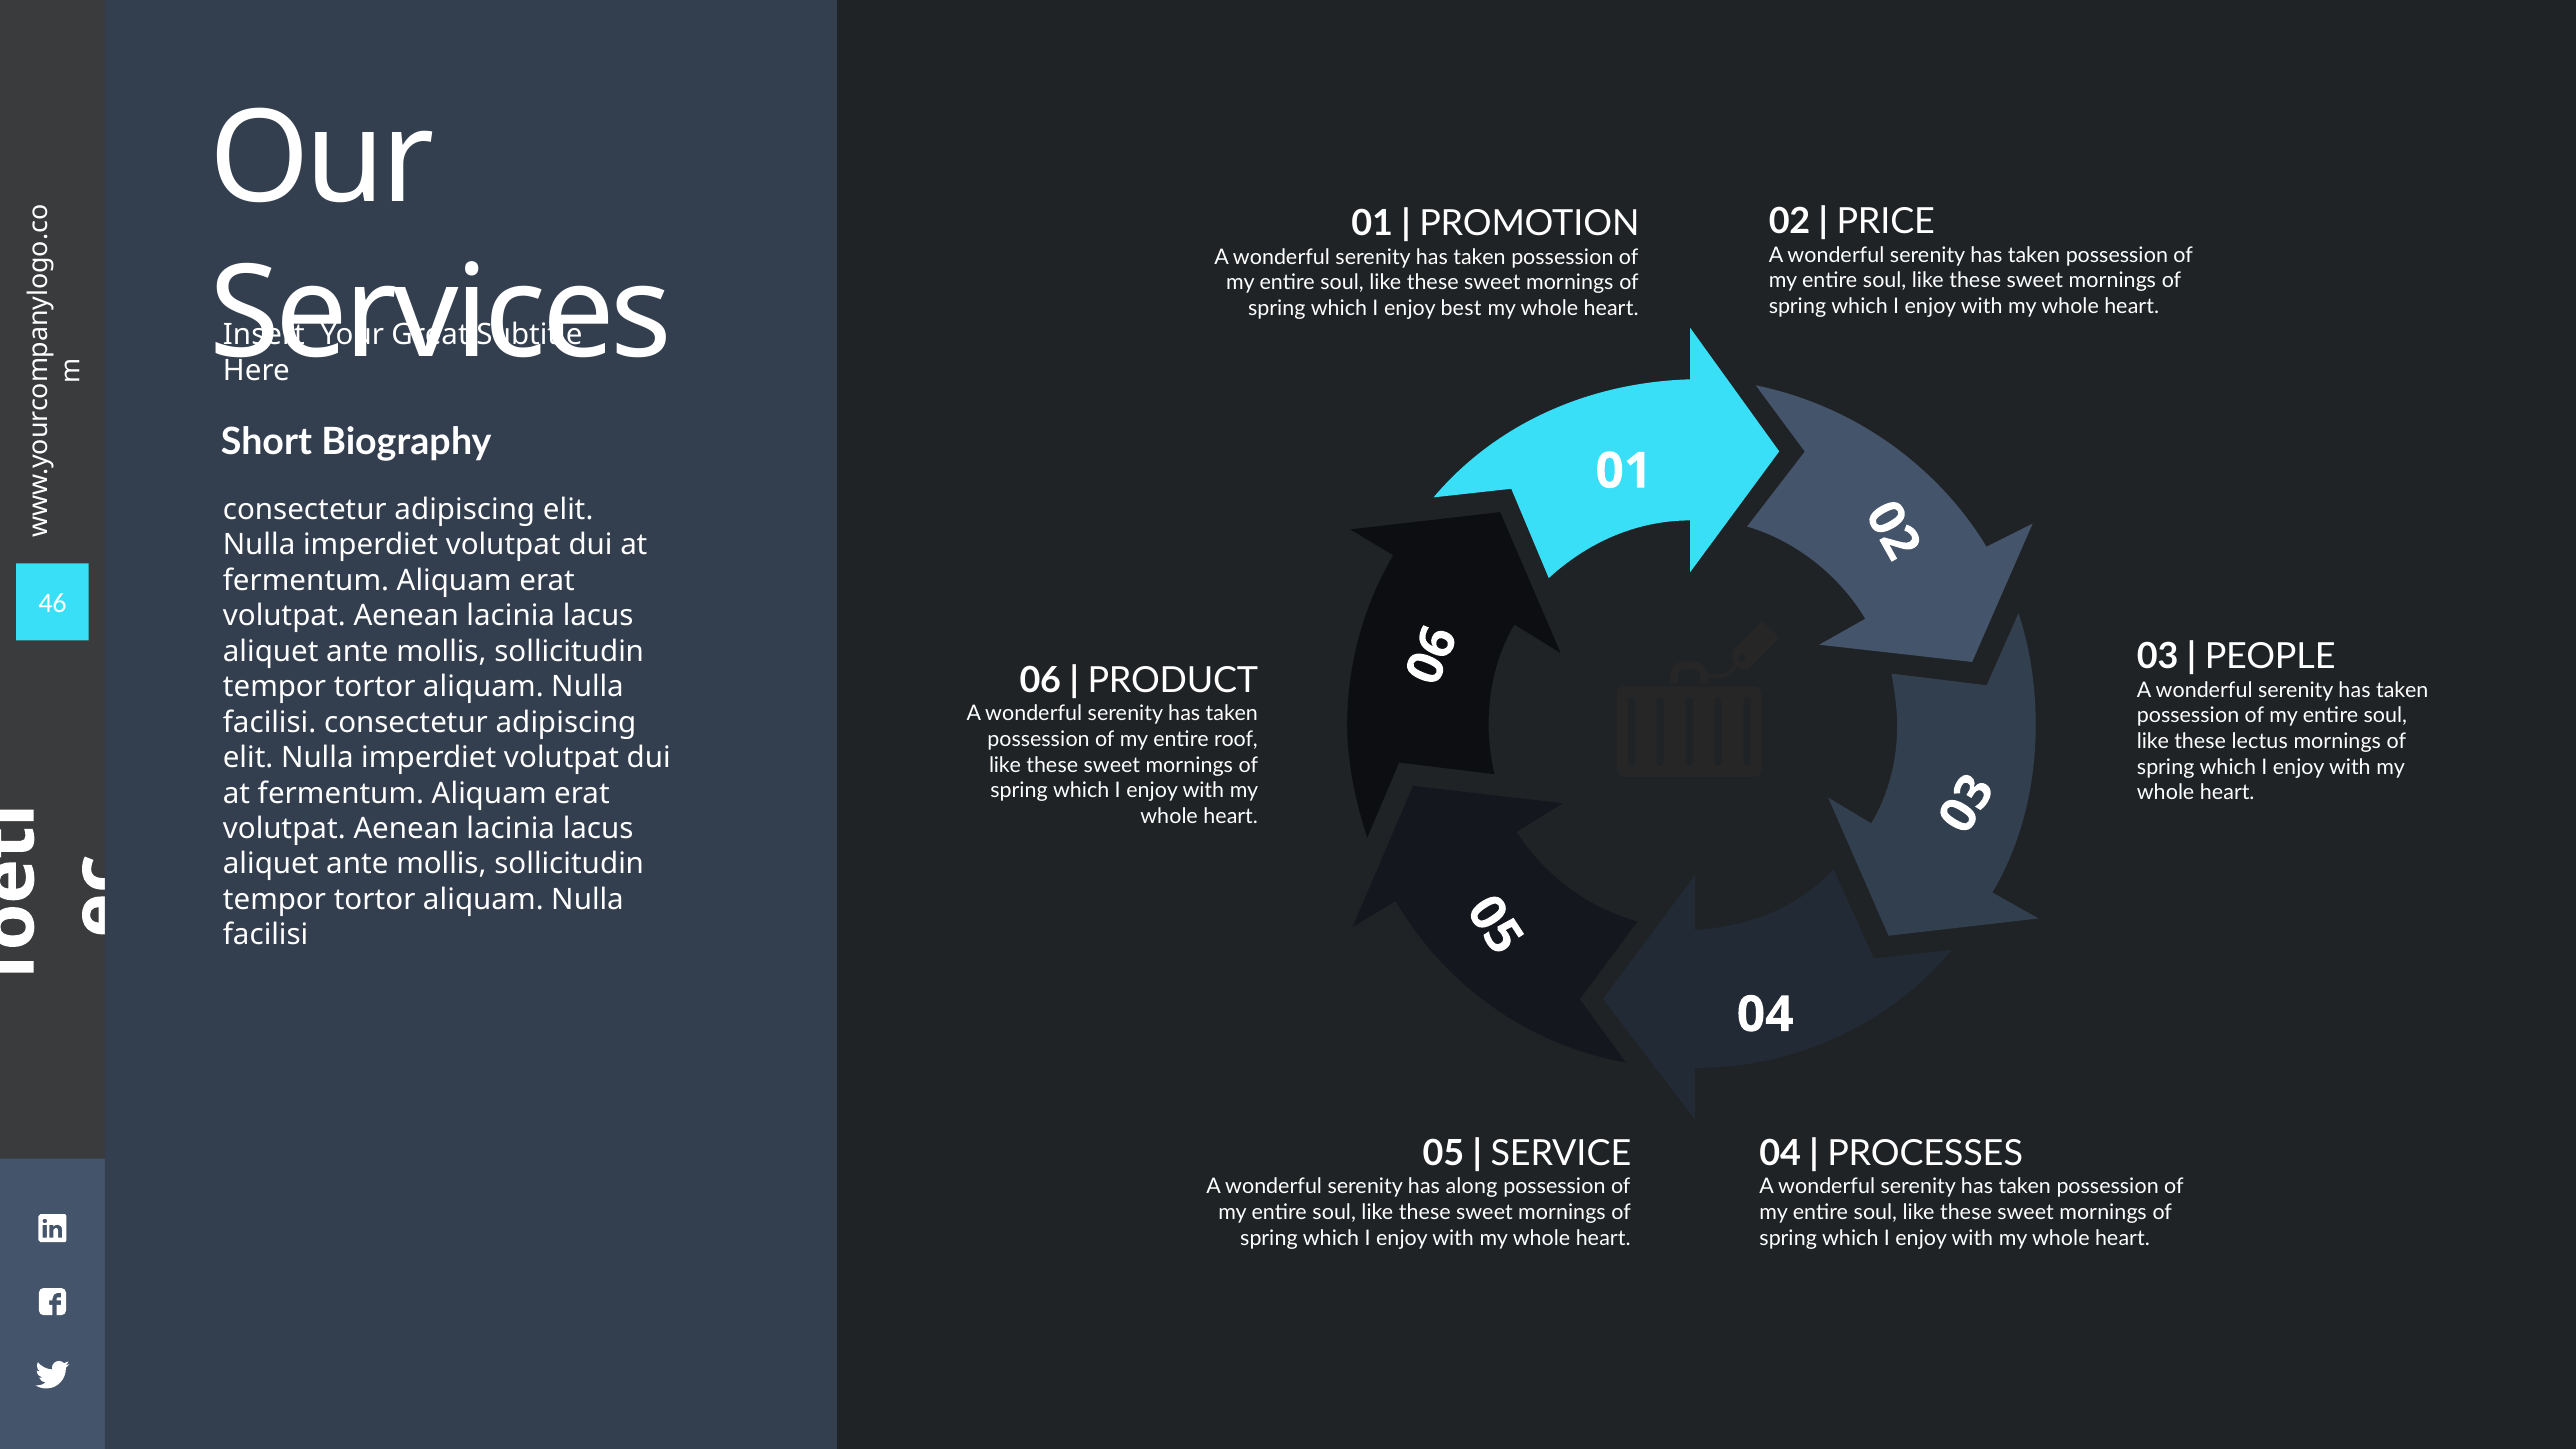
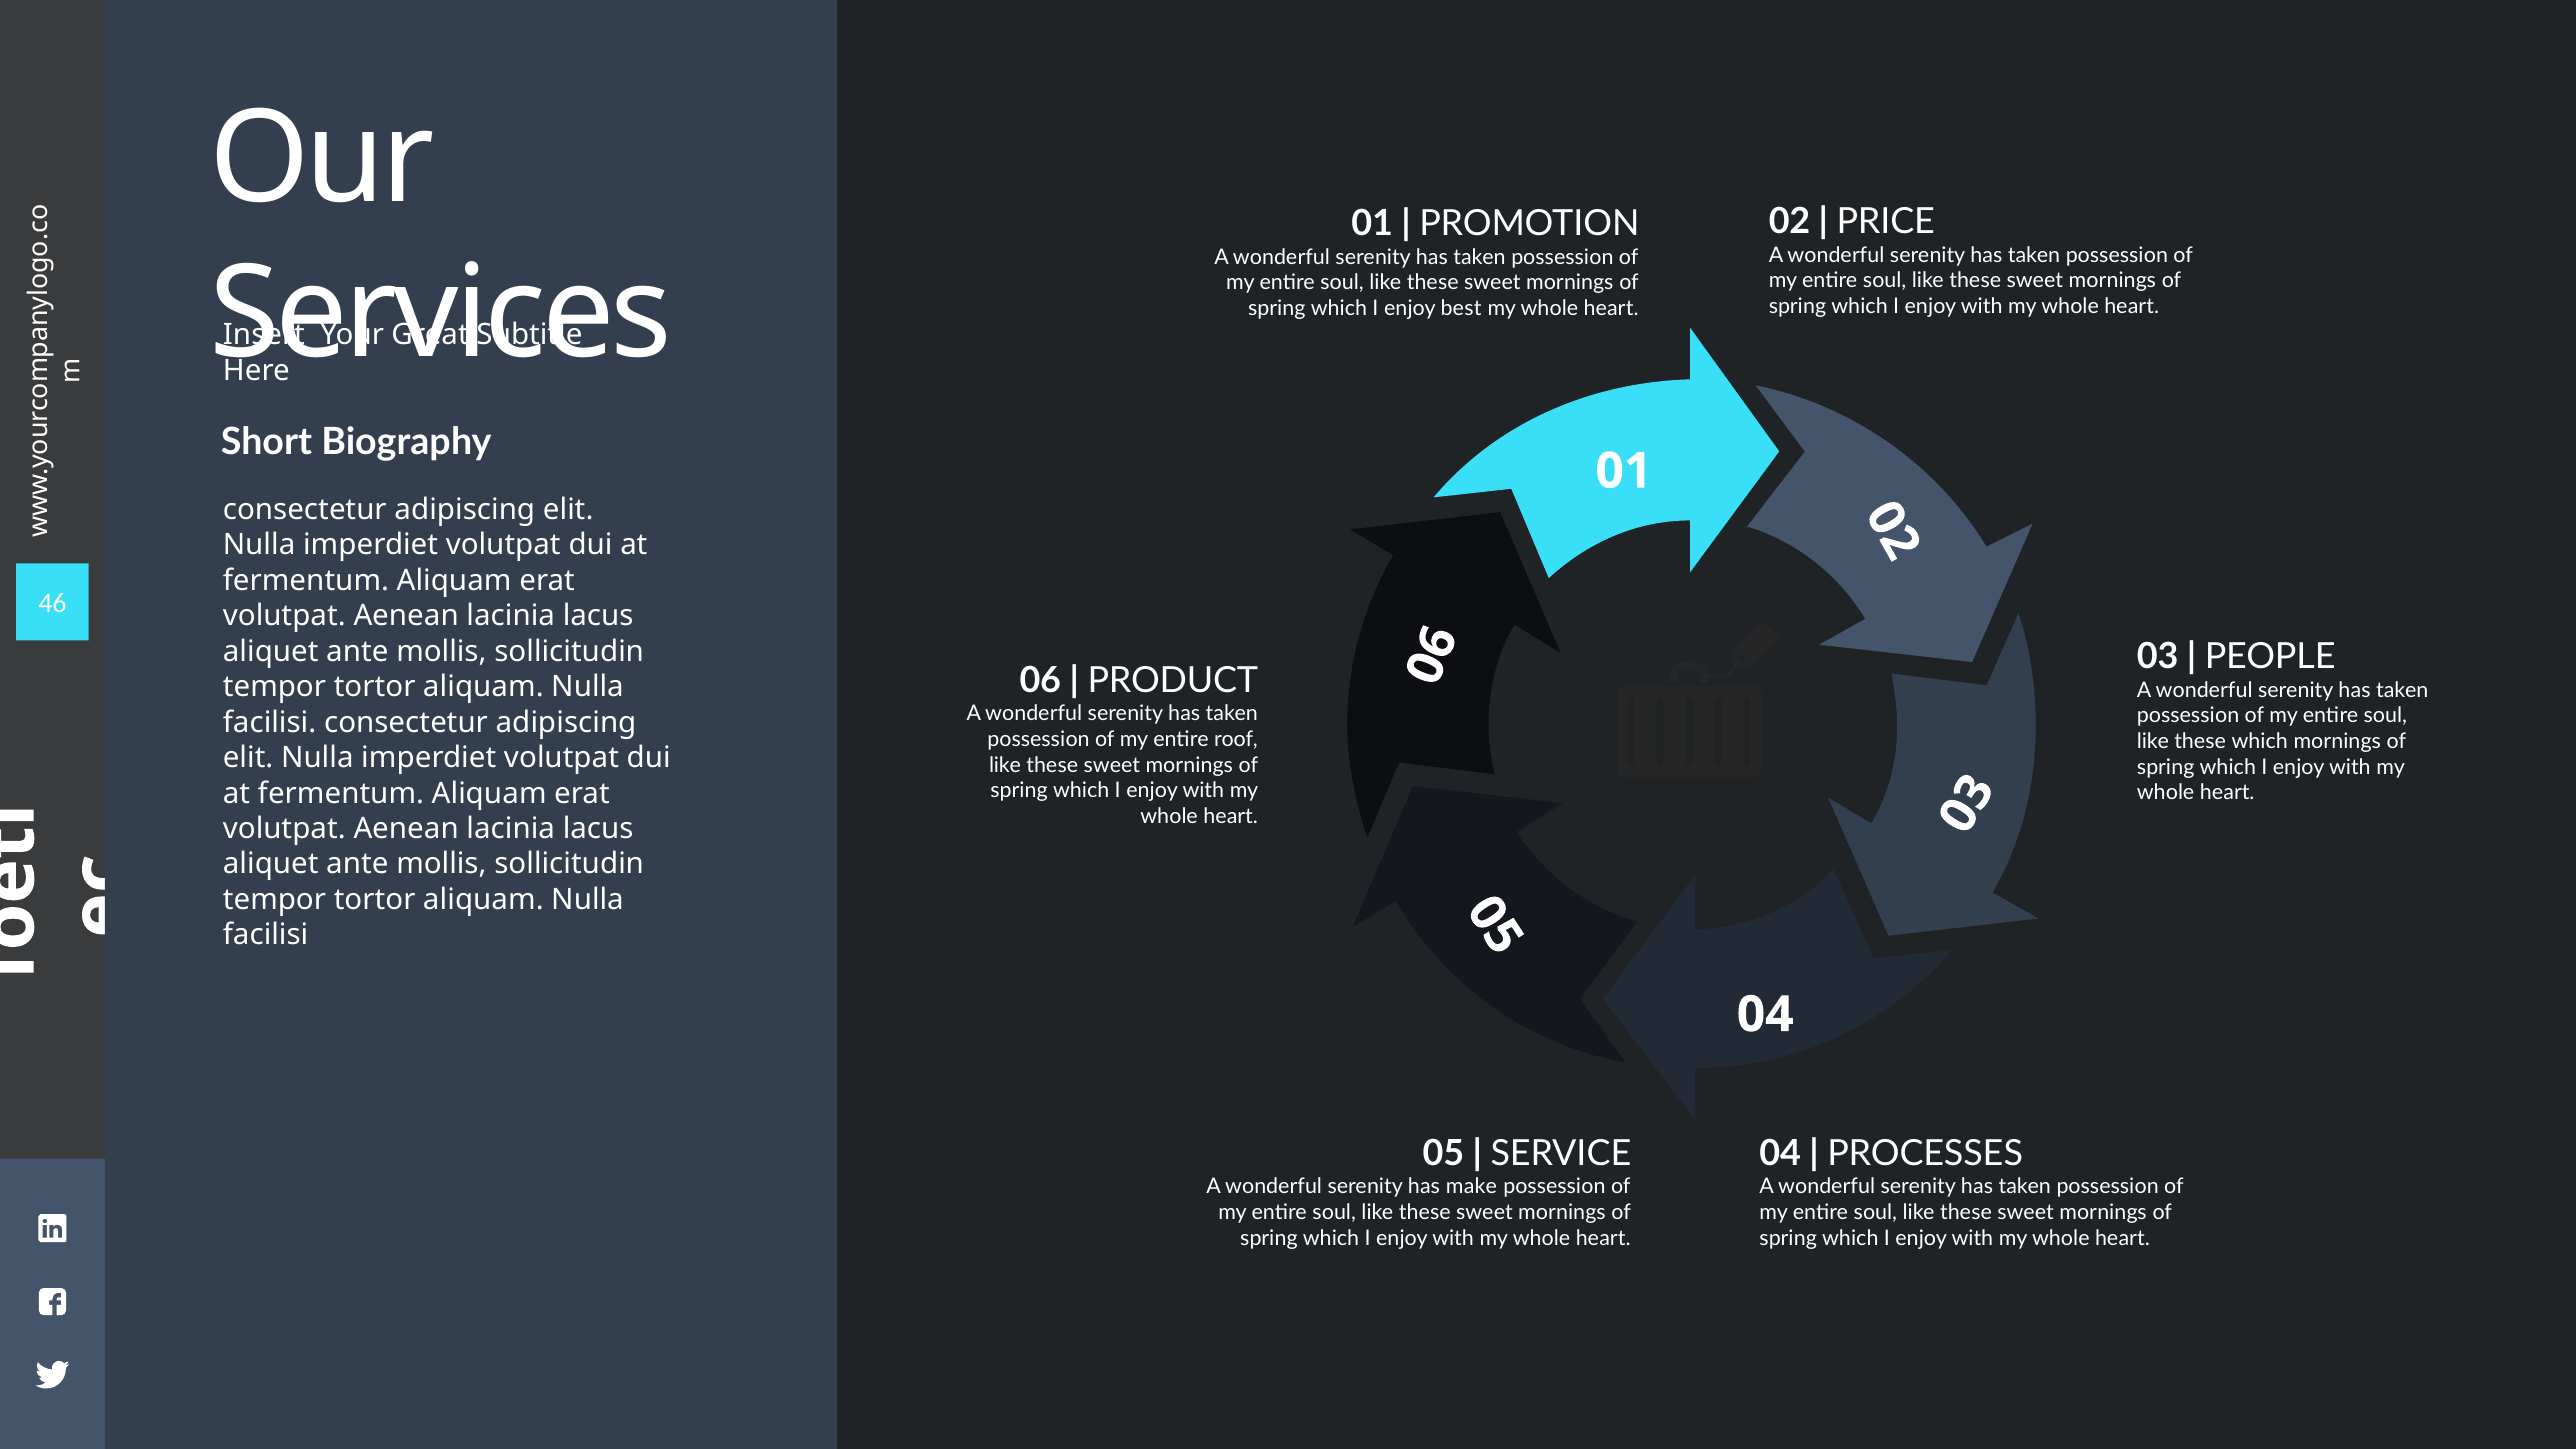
these lectus: lectus -> which (2260, 741)
along: along -> make (1471, 1187)
